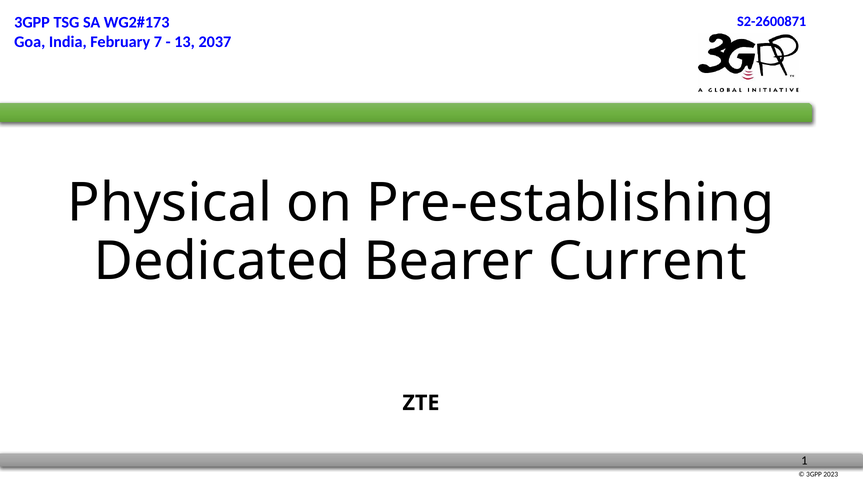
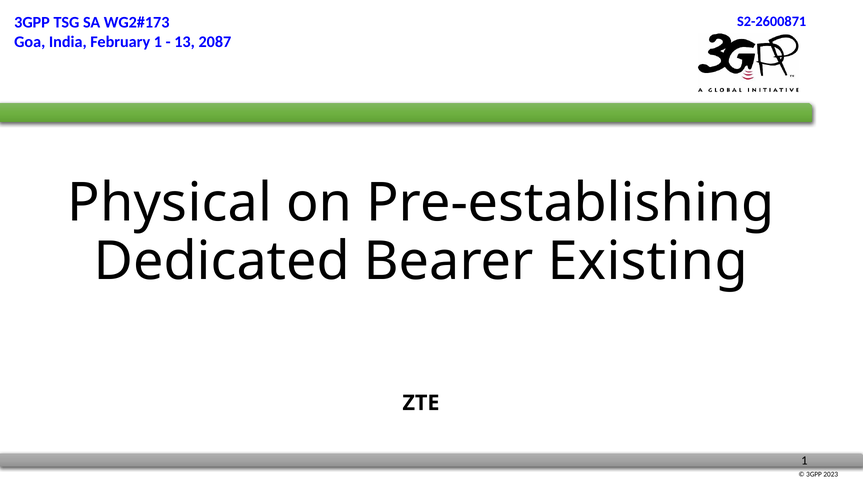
February 7: 7 -> 1 (158, 42)
2037: 2037 -> 2087 (215, 42)
Current: Current -> Existing (648, 262)
